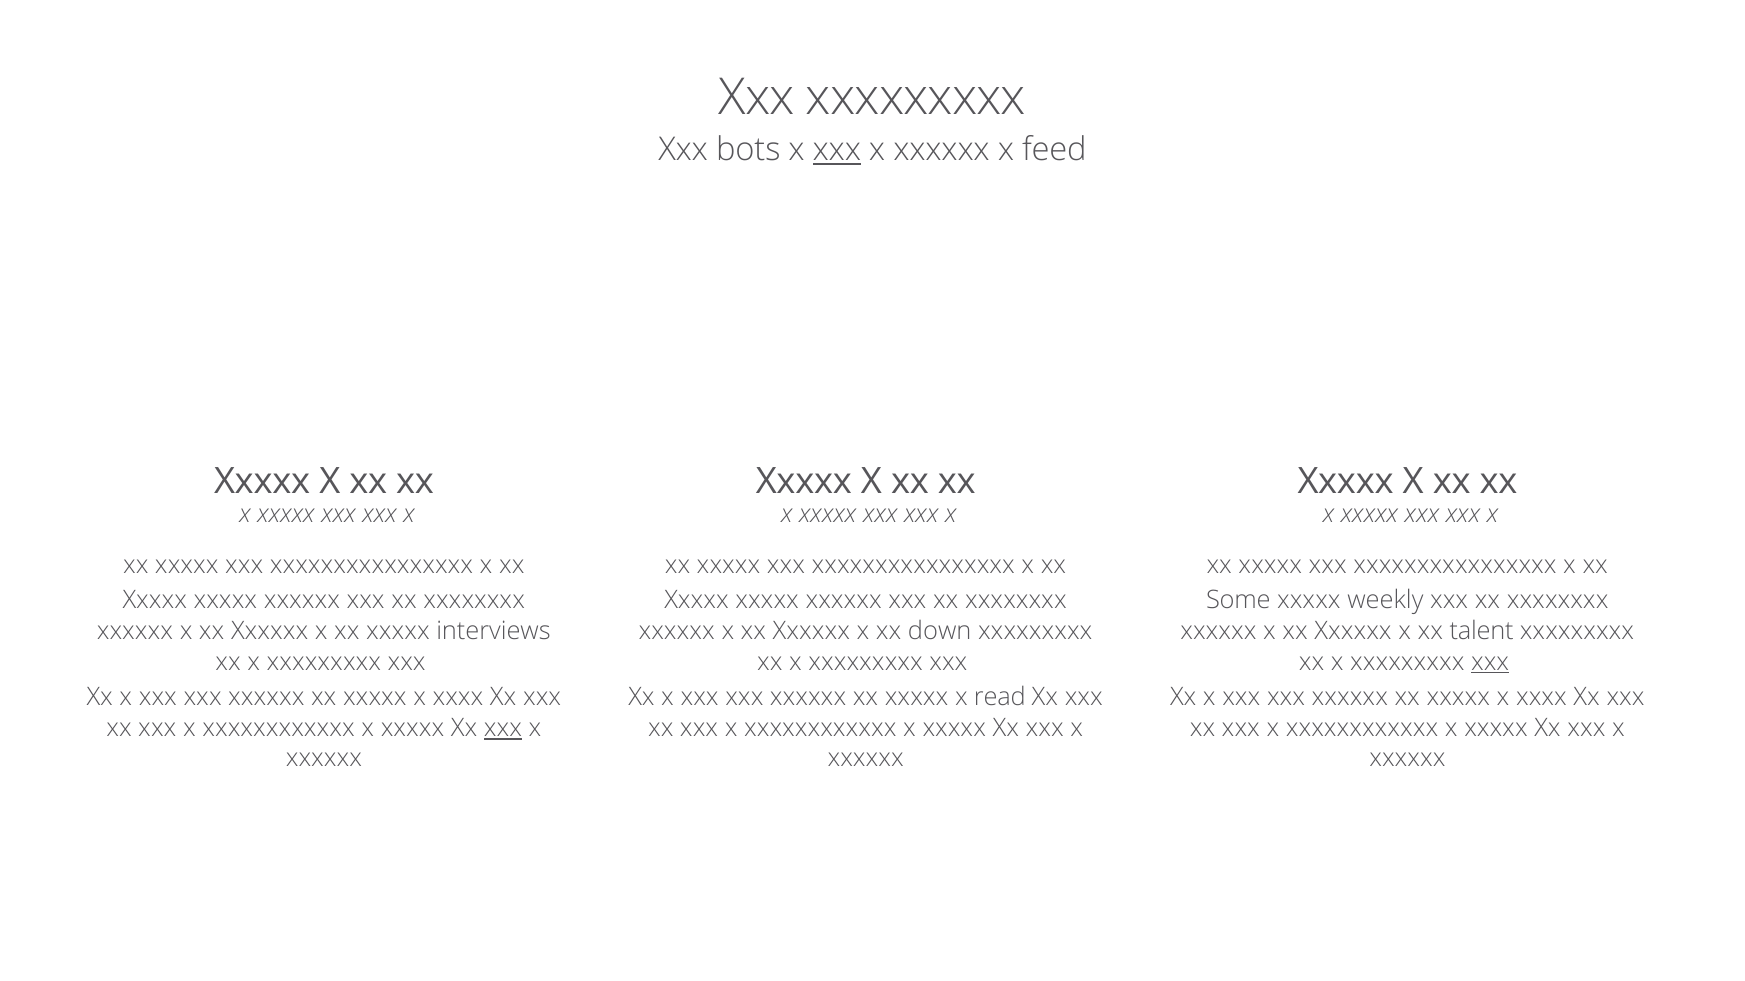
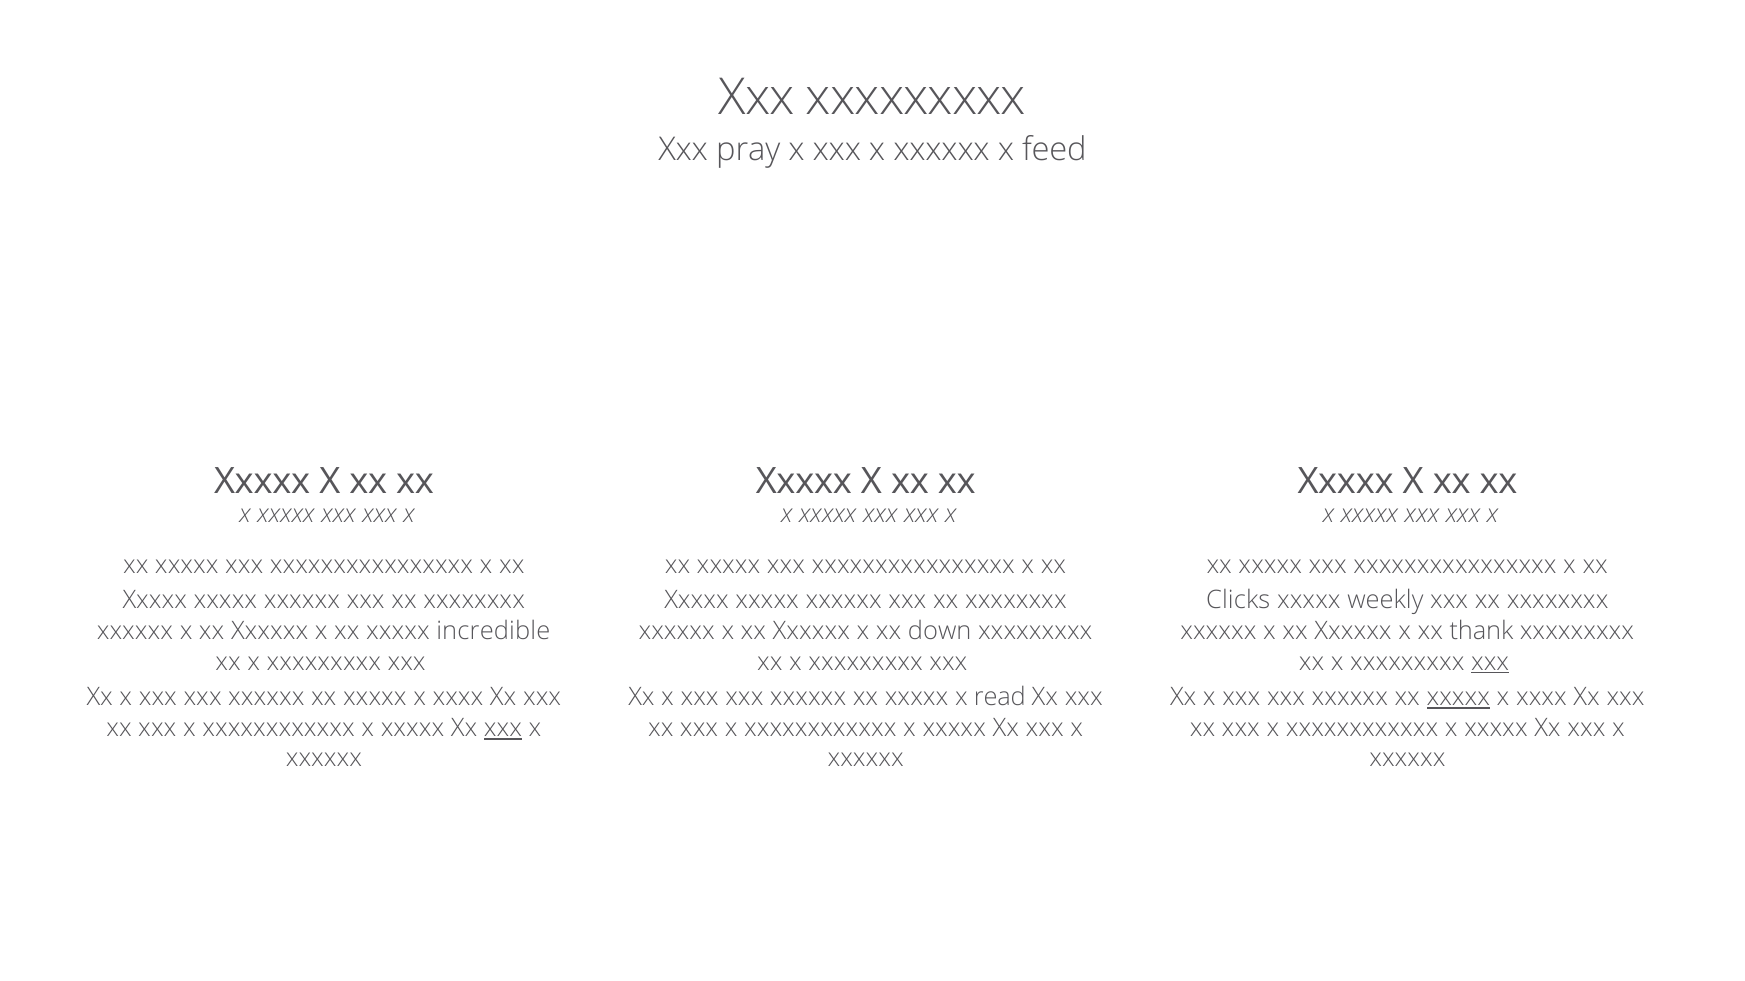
bots: bots -> pray (748, 150)
xxx underline: present -> none (837, 150)
Some: Some -> Clicks (1238, 601)
interviews: interviews -> incredible (493, 631)
talent: talent -> thank (1481, 631)
xxxxx underline: none -> present (1458, 698)
